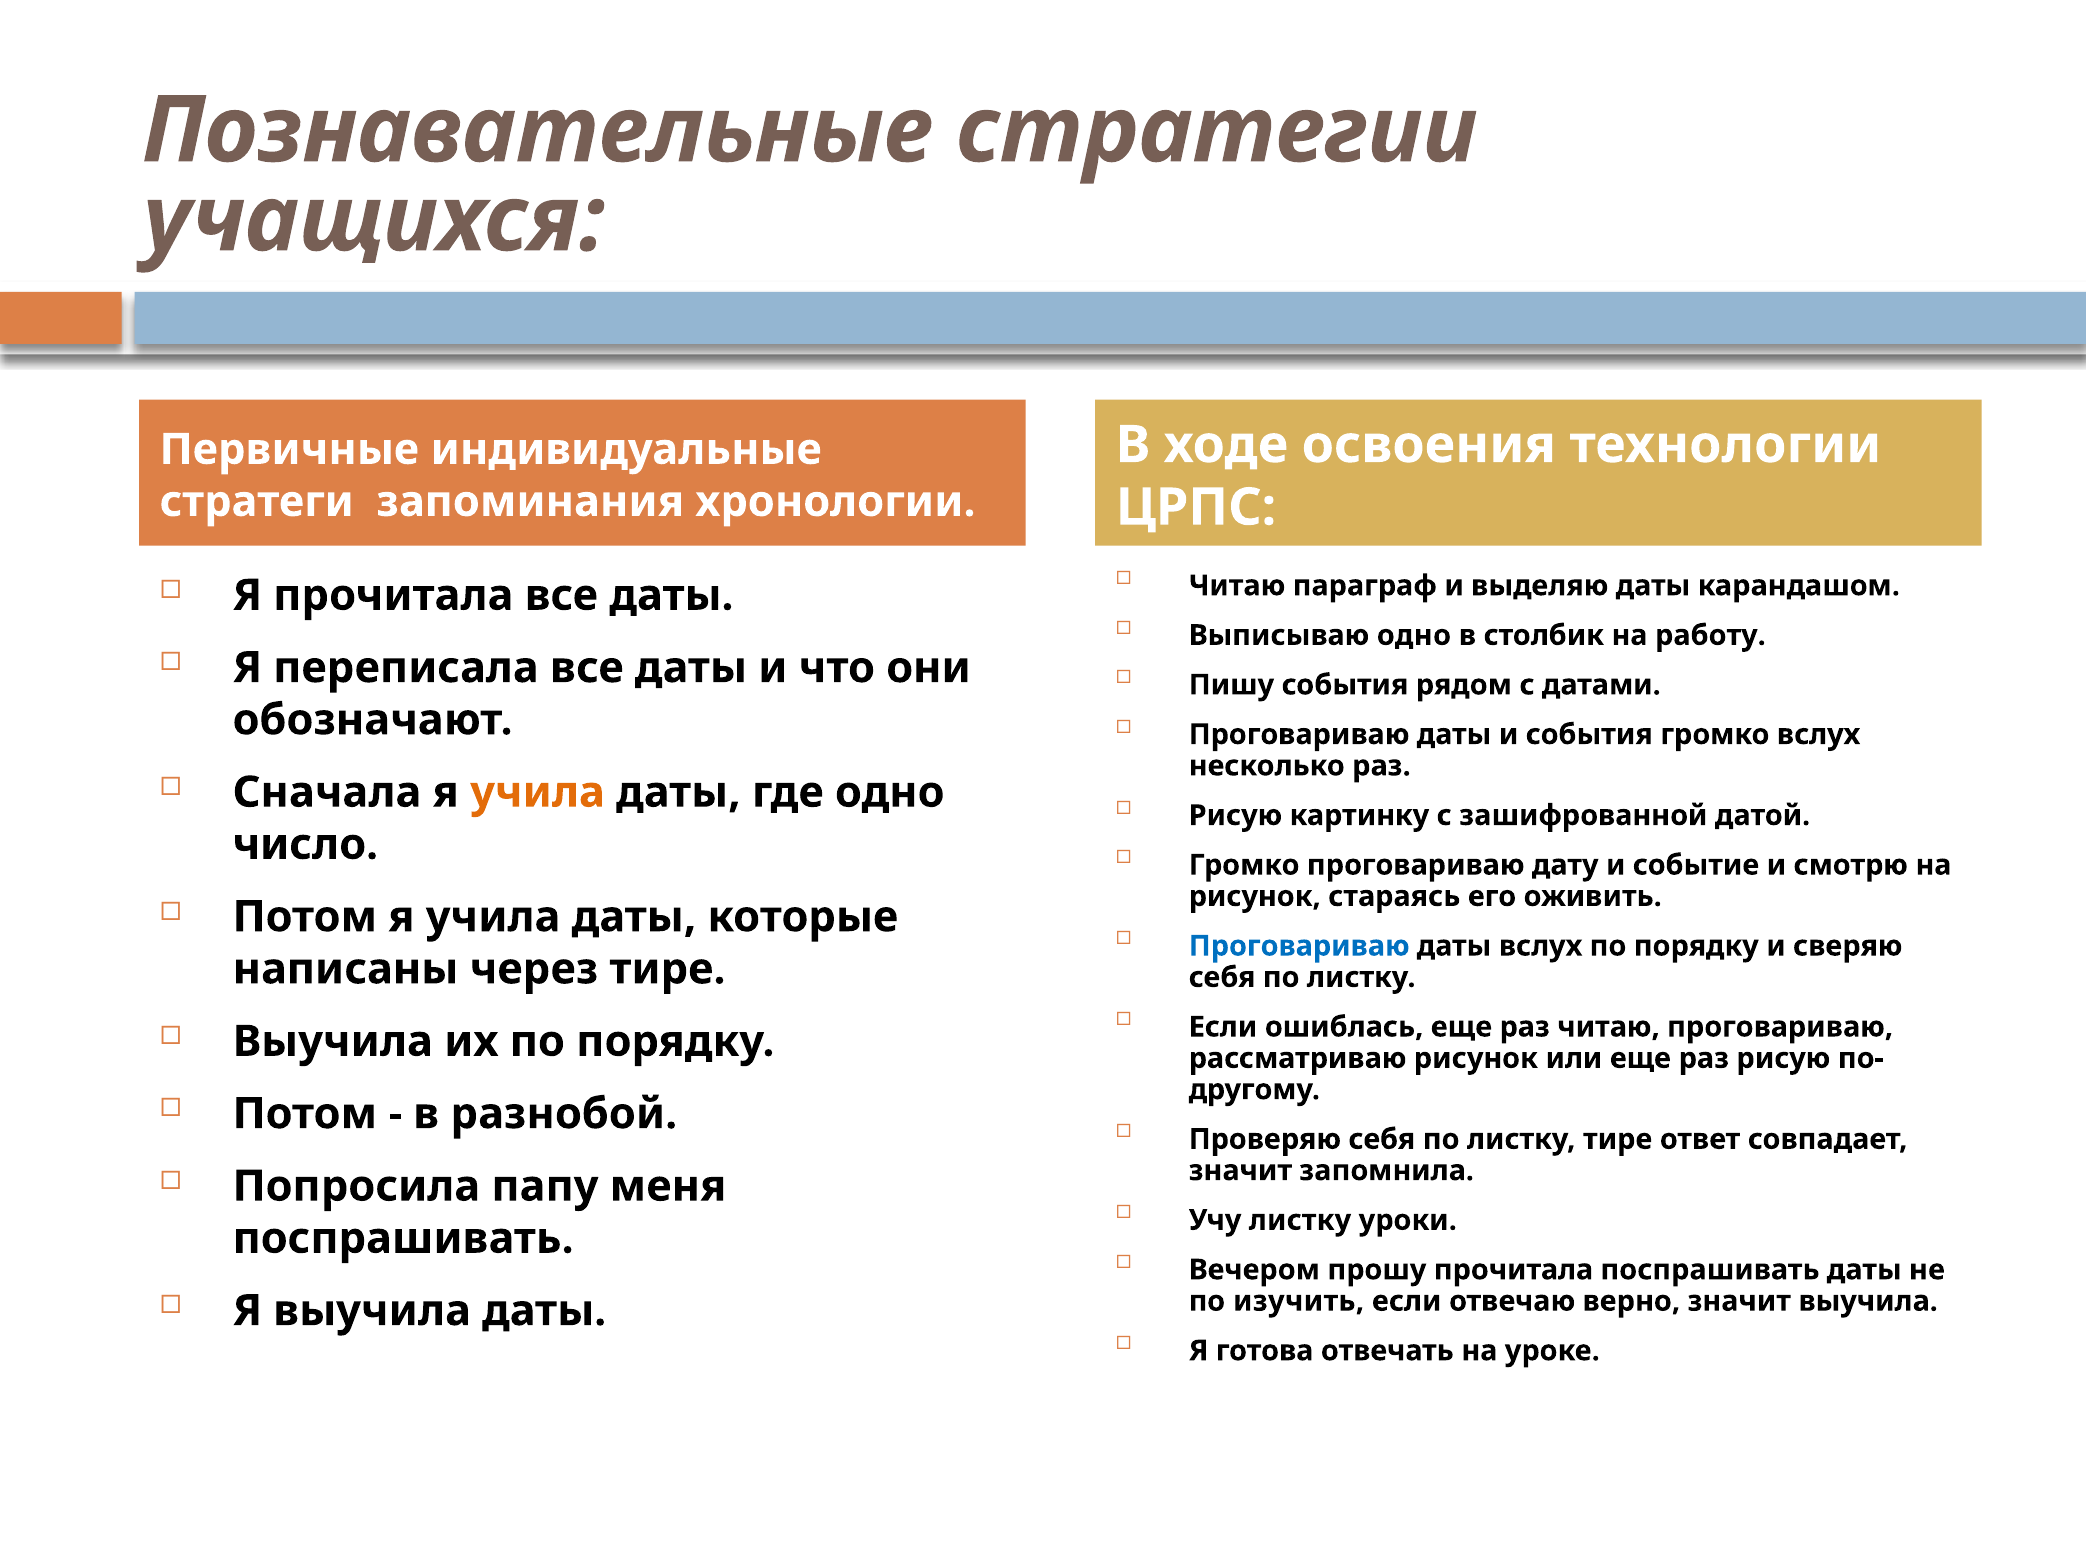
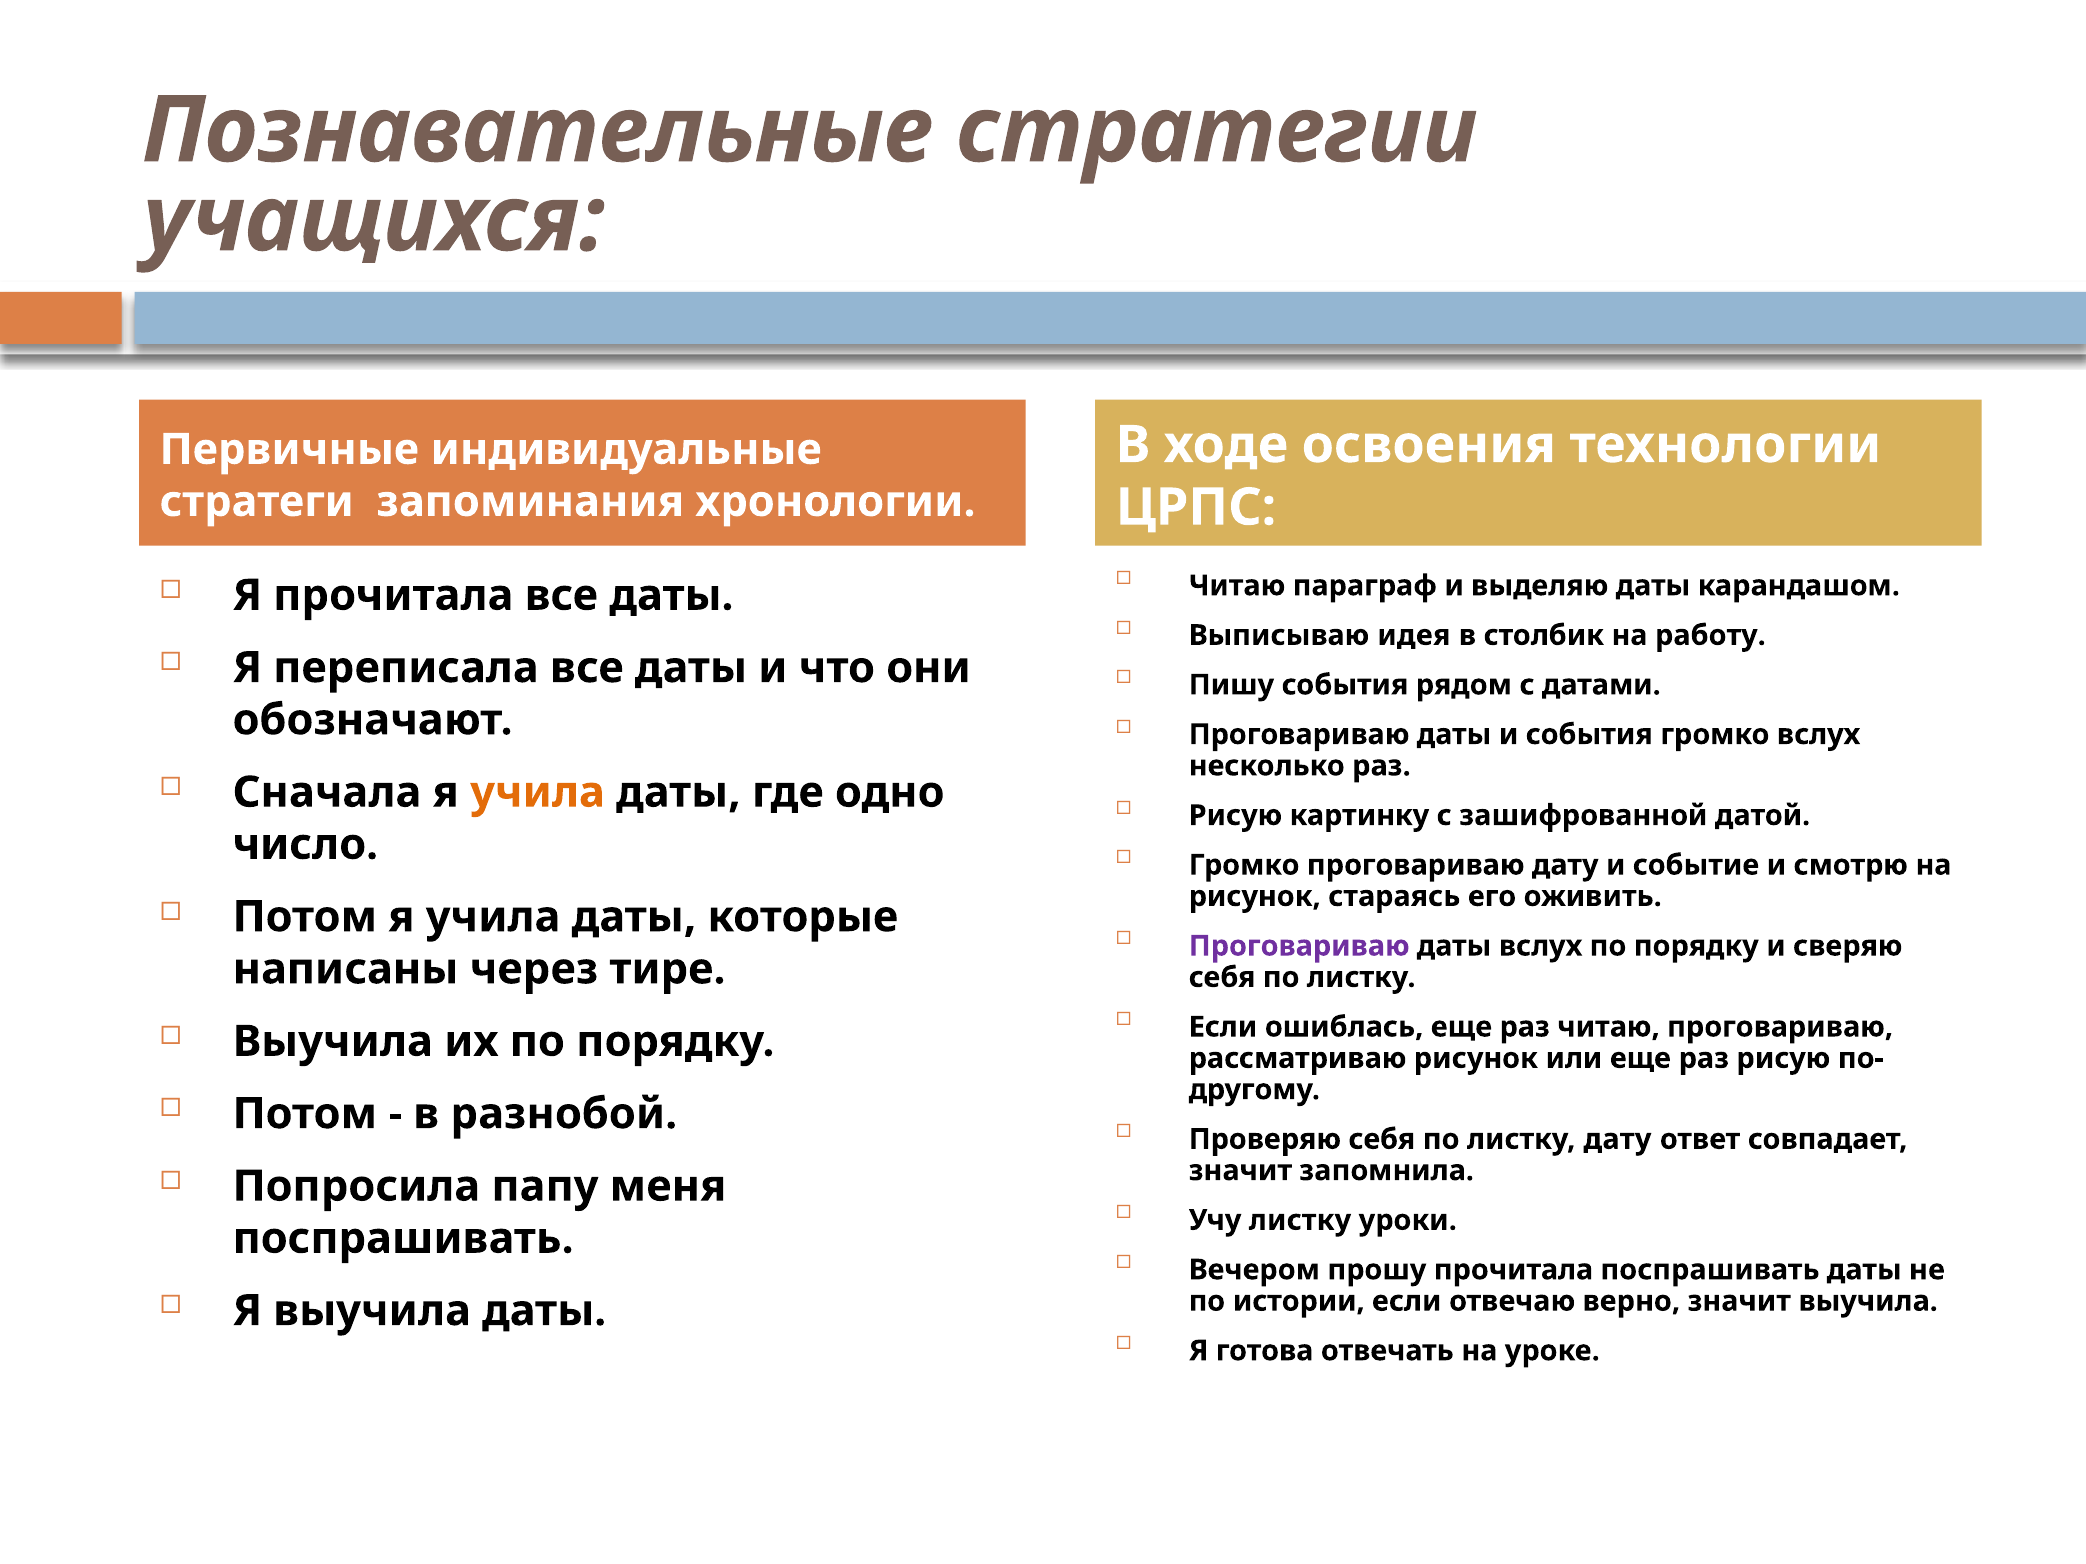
Выписываю одно: одно -> идея (1414, 636)
Проговариваю colour: blue -> purple (1299, 946)
листку тире: тире -> дату (1618, 1140)
изучить: изучить -> истории (1299, 1302)
